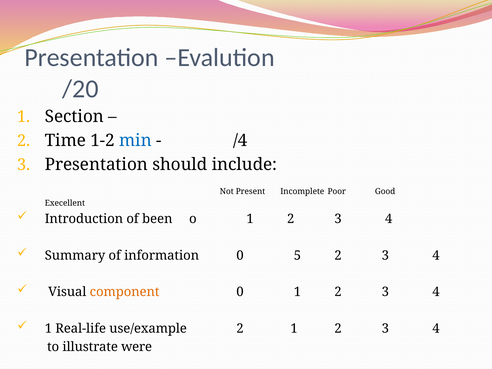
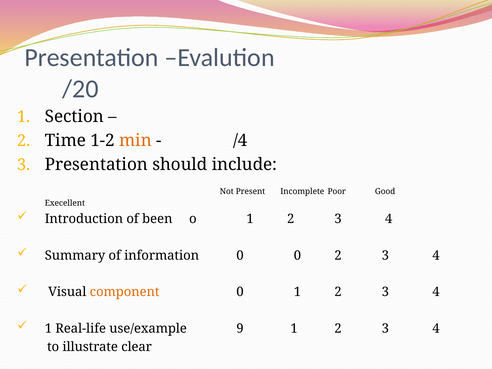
min colour: blue -> orange (135, 140)
0 5: 5 -> 0 (297, 255)
use/example 2: 2 -> 9 (240, 329)
were: were -> clear (137, 347)
